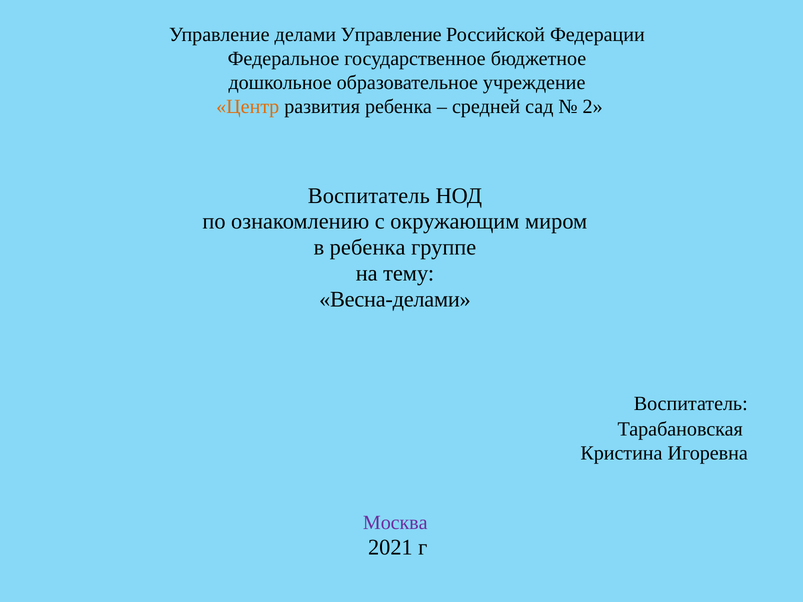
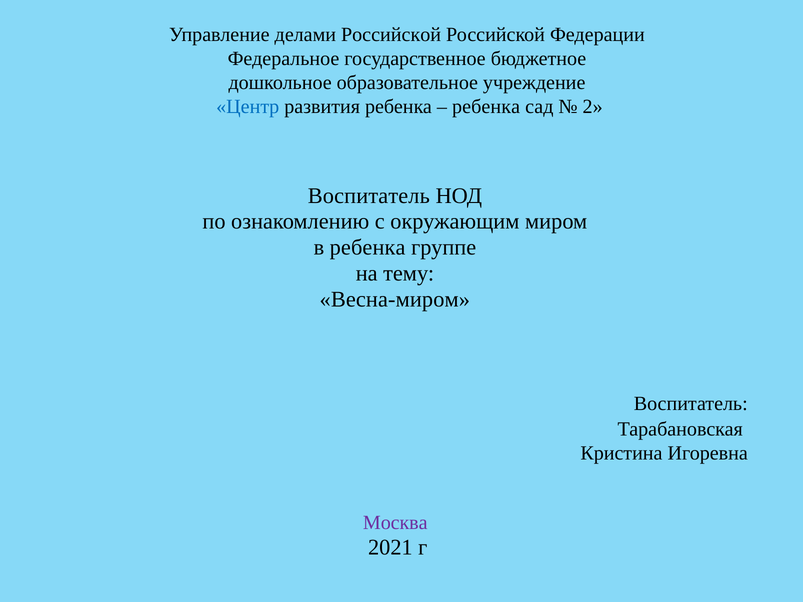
делами Управление: Управление -> Российской (391, 35)
Центр colour: orange -> blue (248, 107)
средней: средней -> ребенка (486, 107)
Весна-делами: Весна-делами -> Весна-миром (395, 299)
